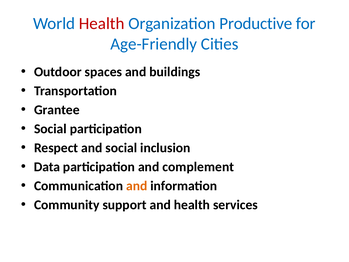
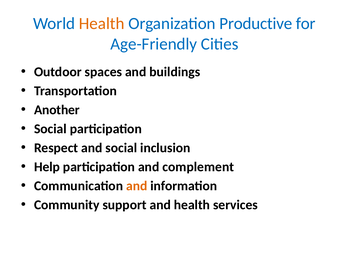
Health colour: red -> orange (102, 24)
Grantee: Grantee -> Another (57, 110)
Data: Data -> Help (47, 167)
